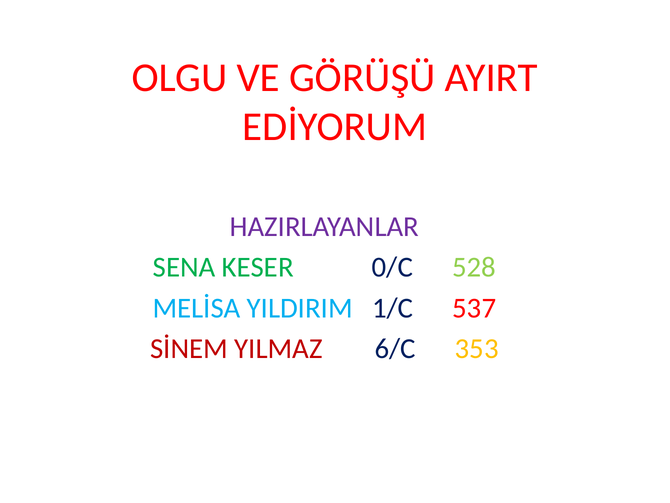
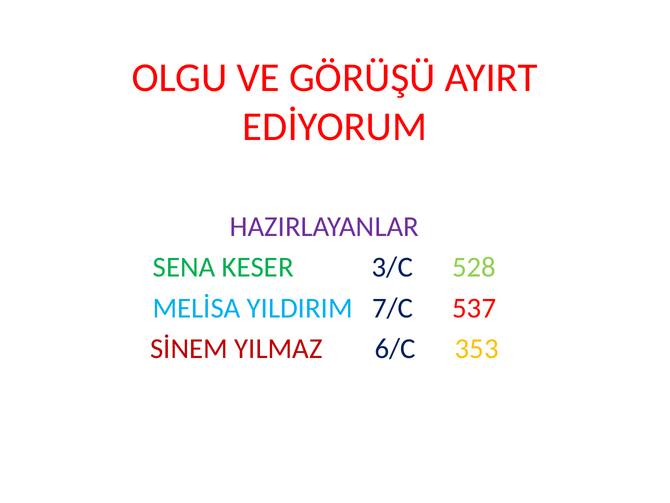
0/C: 0/C -> 3/C (392, 267)
1/C: 1/C -> 7/C (393, 308)
